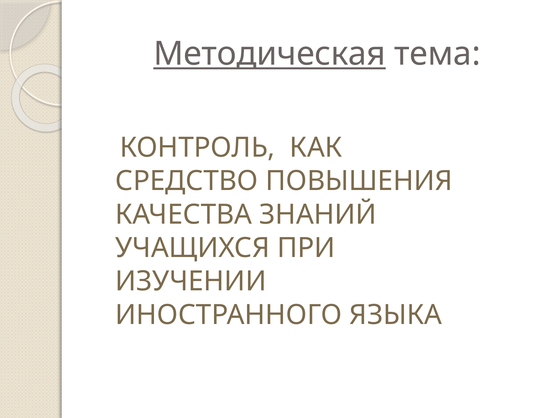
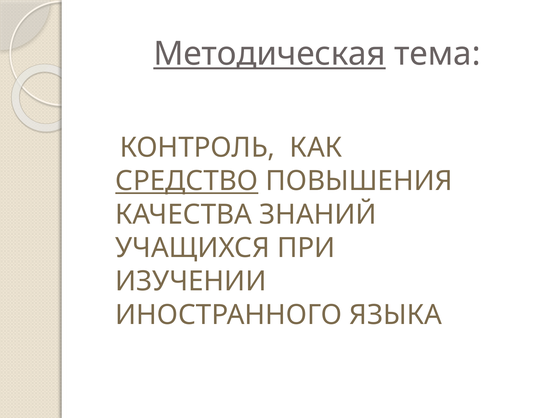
СРЕДСТВО underline: none -> present (187, 181)
